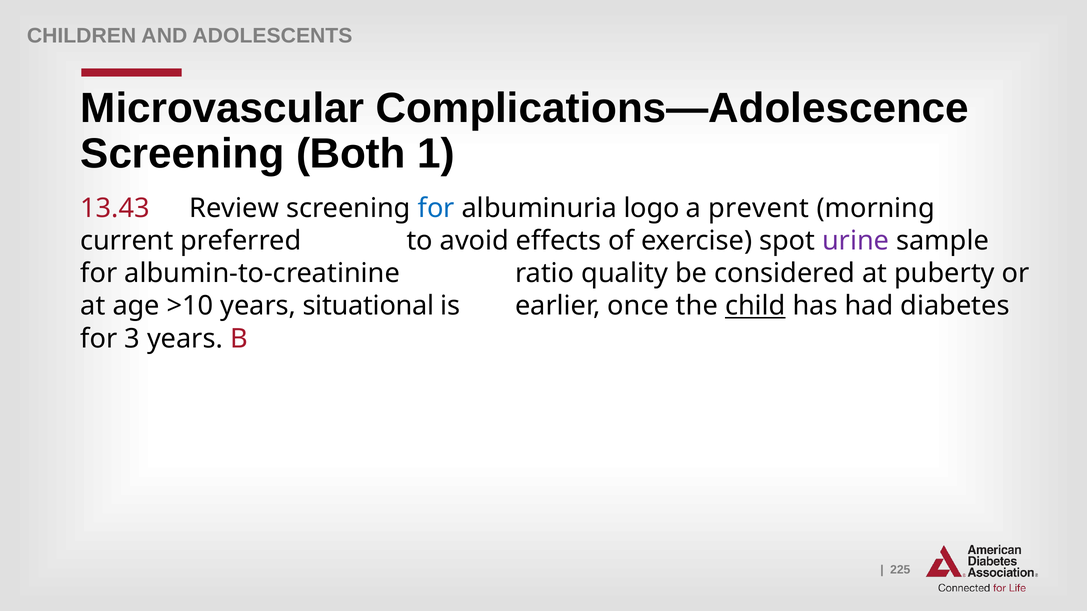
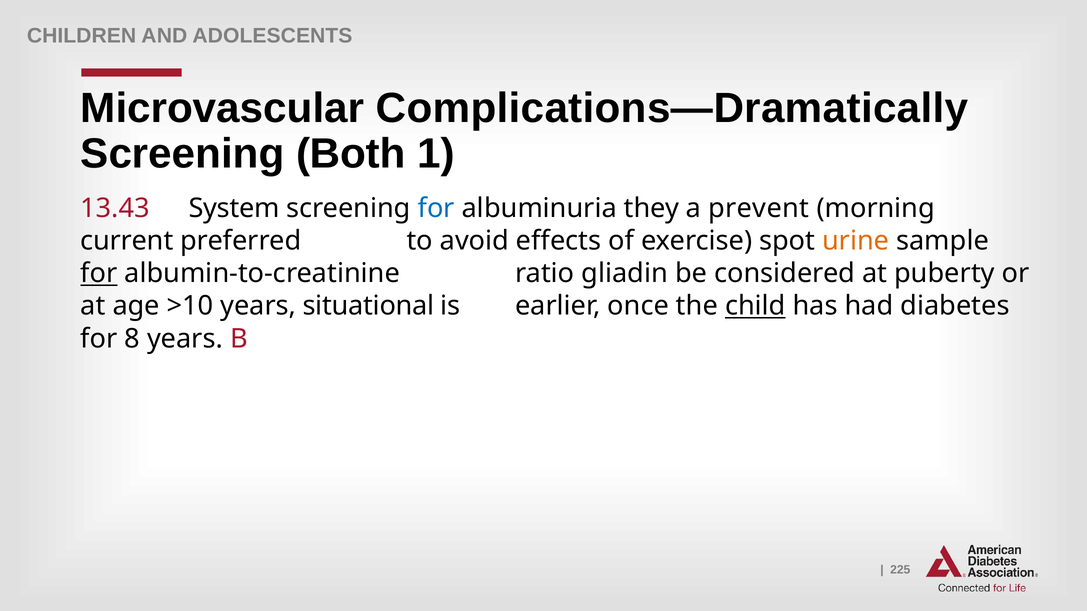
Complications—Adolescence: Complications—Adolescence -> Complications—Dramatically (672, 108)
Review: Review -> System (234, 208)
logo: logo -> they (652, 208)
urine colour: purple -> orange (856, 241)
for underline: none -> present (99, 274)
quality: quality -> gliadin (625, 274)
3: 3 -> 8 (132, 339)
